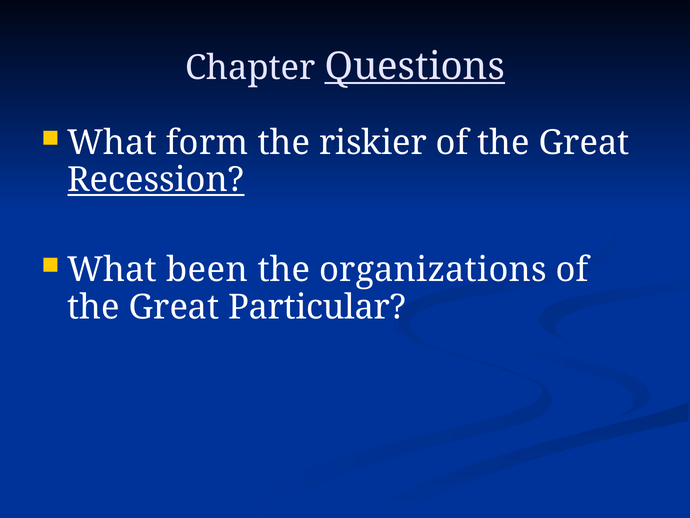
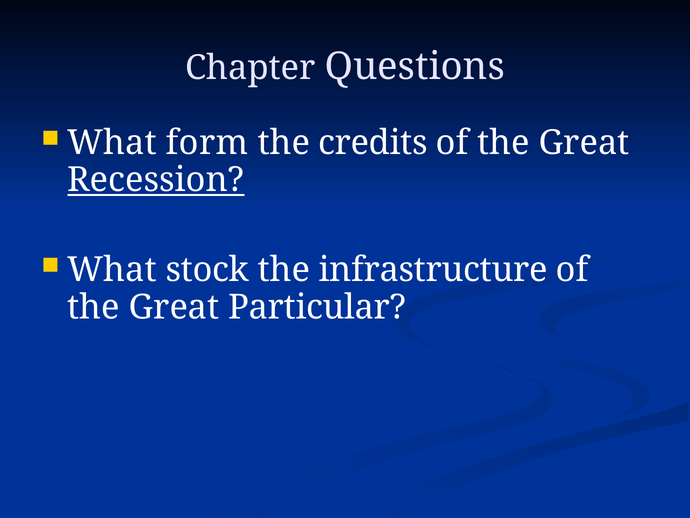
Questions underline: present -> none (415, 66)
riskier: riskier -> credits (373, 143)
been: been -> stock (207, 270)
organizations: organizations -> infrastructure (433, 270)
